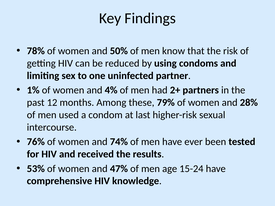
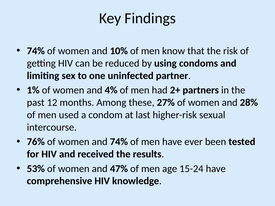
78%: 78% -> 74% (36, 51)
50%: 50% -> 10% (119, 51)
79%: 79% -> 27% (166, 103)
